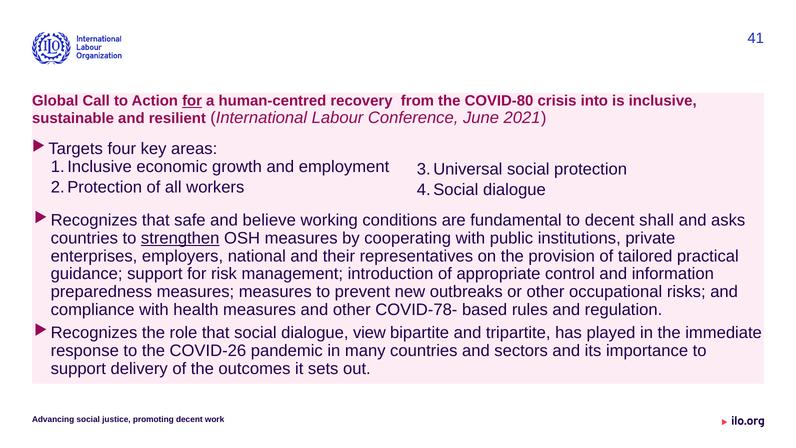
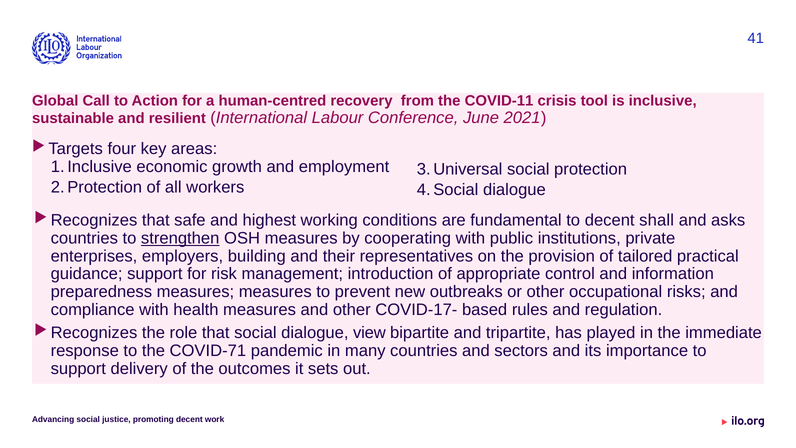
for underline: present -> none (192, 101)
COVID-80: COVID-80 -> COVID-11 (499, 101)
into: into -> tool (594, 101)
believe: believe -> highest (269, 220)
national: national -> building (257, 256)
COVID-78-: COVID-78- -> COVID-17- (416, 310)
COVID-26: COVID-26 -> COVID-71 (208, 350)
